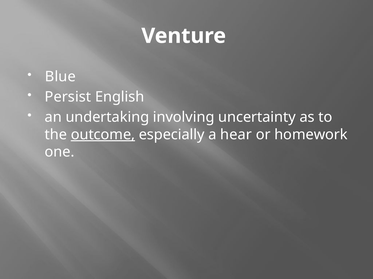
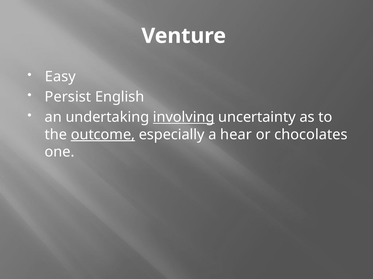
Blue: Blue -> Easy (60, 77)
involving underline: none -> present (184, 117)
homework: homework -> chocolates (311, 135)
